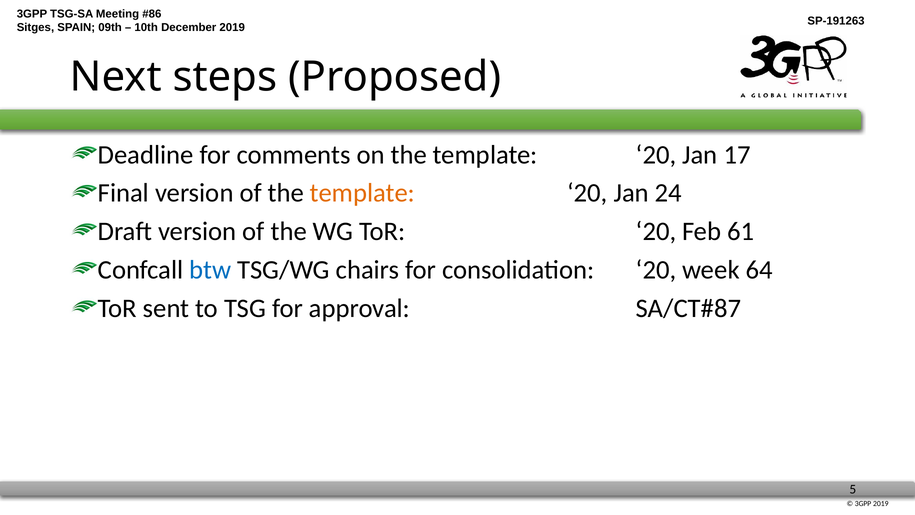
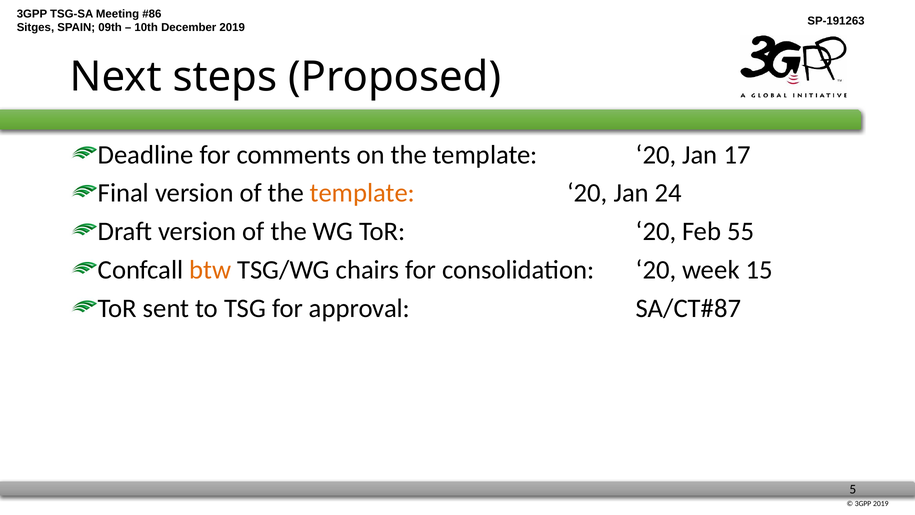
61: 61 -> 55 (741, 231)
btw colour: blue -> orange (210, 270)
64: 64 -> 15 (759, 270)
